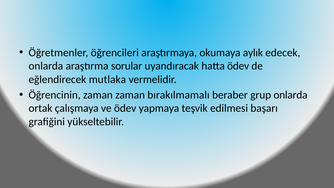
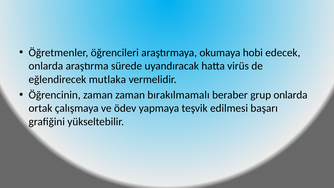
aylık: aylık -> hobi (253, 53)
sorular: sorular -> sürede (127, 66)
hatta ödev: ödev -> virüs (238, 66)
